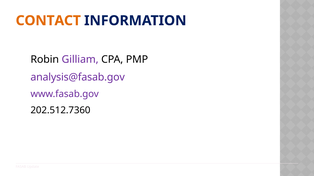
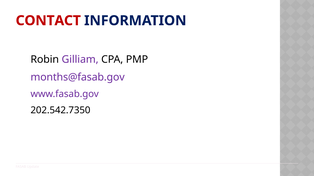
CONTACT colour: orange -> red (48, 21)
analysis@fasab.gov: analysis@fasab.gov -> months@fasab.gov (78, 77)
202.512.7360: 202.512.7360 -> 202.542.7350 (60, 110)
